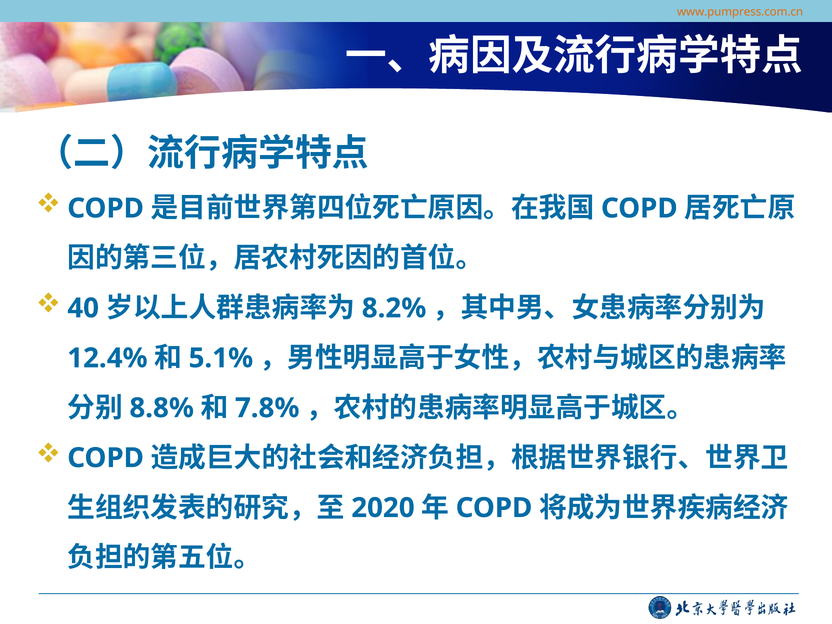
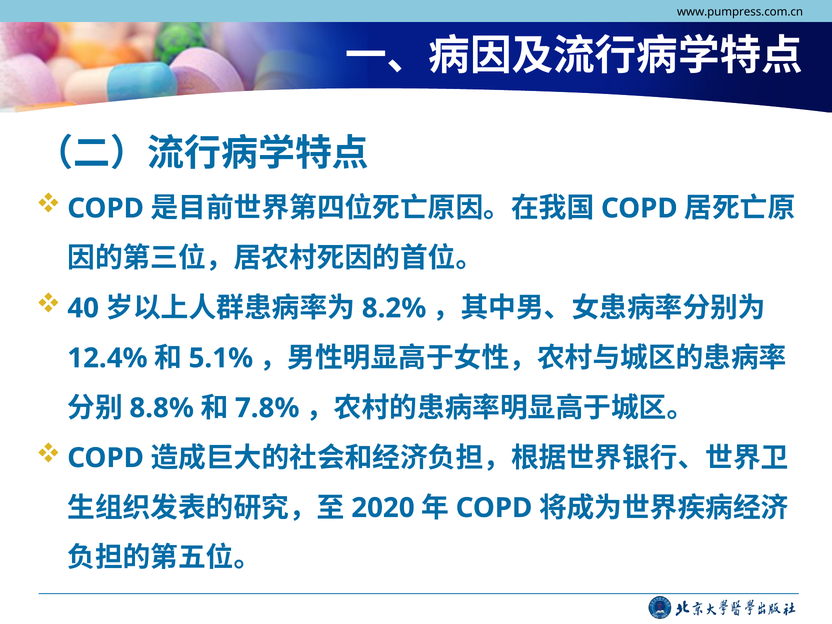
www.pumpress.com.cn colour: orange -> black (740, 12)
